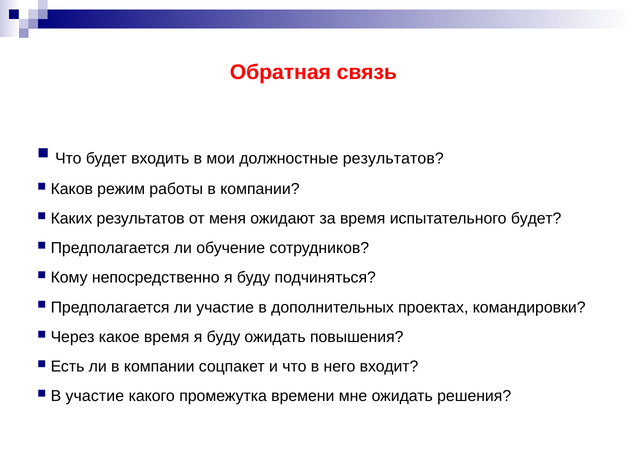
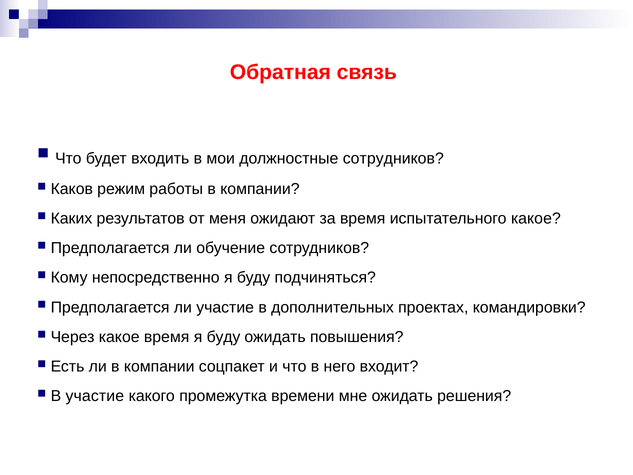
должностные результатов: результатов -> сотрудников (393, 158)
испытательного будет: будет -> какое (536, 218)
